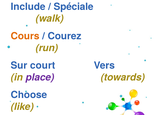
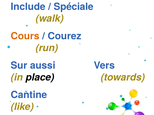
court: court -> aussi (43, 66)
place colour: purple -> black (40, 78)
Choose: Choose -> Cantine (29, 95)
